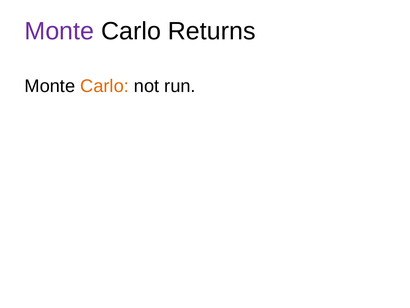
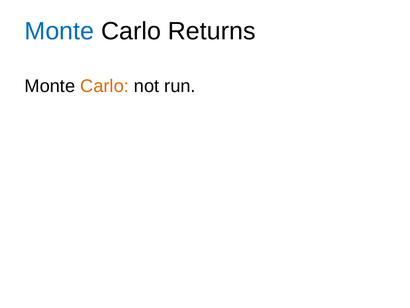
Monte colour: purple -> blue (59, 31)
